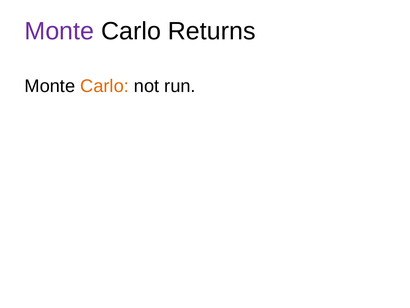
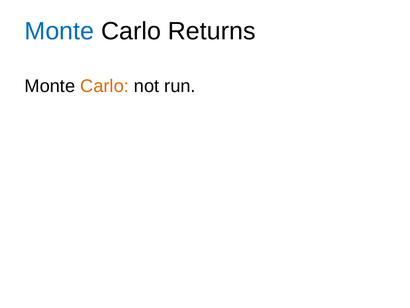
Monte colour: purple -> blue (59, 31)
